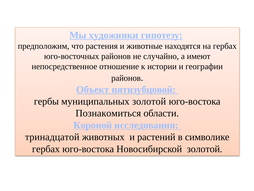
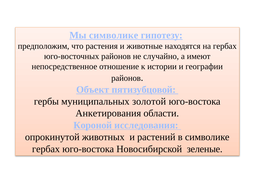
Мы художники: художники -> символике (114, 35)
Познакомиться: Познакомиться -> Анкетирования (108, 113)
тринадцатой: тринадцатой -> опрокинутой (52, 137)
Новосибирской золотой: золотой -> зеленые (205, 149)
